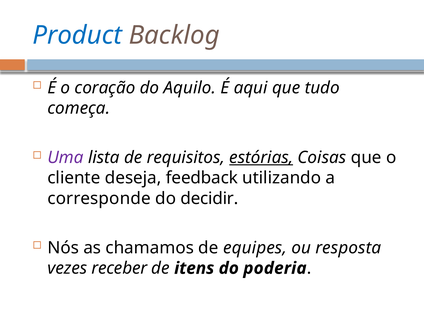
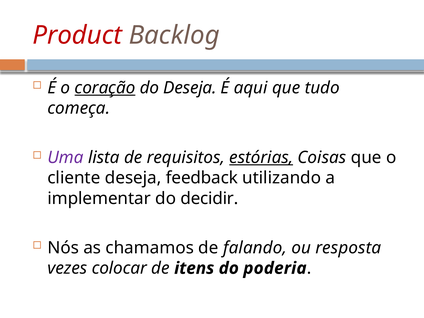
Product colour: blue -> red (77, 35)
coração underline: none -> present (105, 88)
do Aquilo: Aquilo -> Deseja (190, 88)
corresponde: corresponde -> implementar (99, 198)
equipes: equipes -> falando (255, 248)
receber: receber -> colocar (119, 268)
